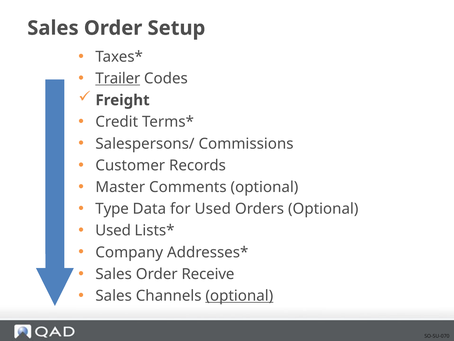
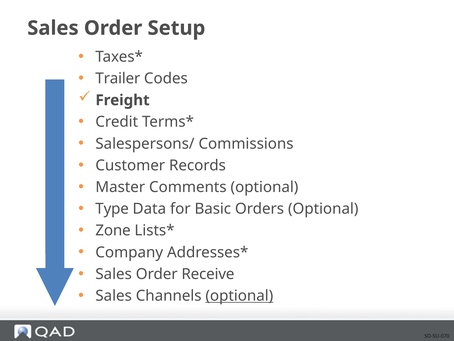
Trailer underline: present -> none (118, 78)
for Used: Used -> Basic (213, 209)
Used: Used -> Zone (113, 230)
